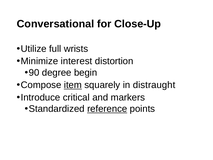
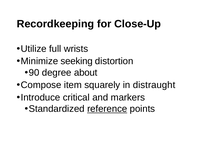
Conversational: Conversational -> Recordkeeping (55, 24)
interest: interest -> seeking (77, 61)
begin: begin -> about (86, 72)
item underline: present -> none (73, 85)
